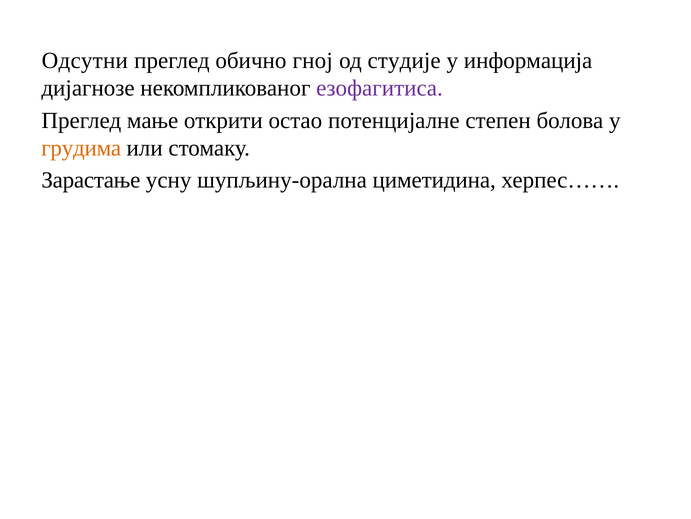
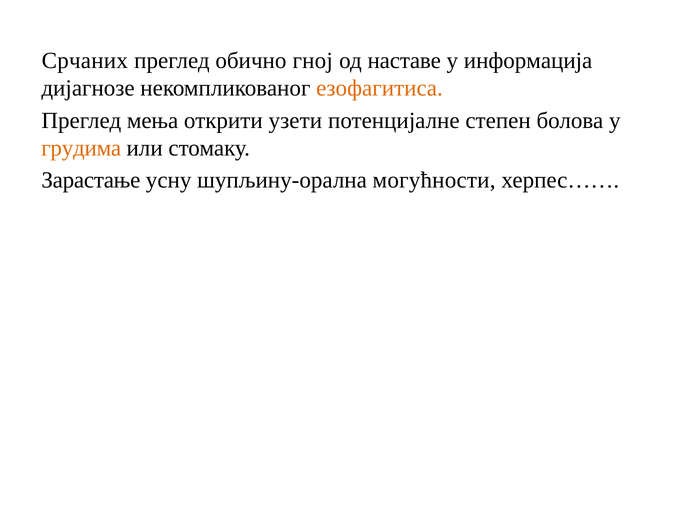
Одсутни: Одсутни -> Срчаних (85, 60)
студије: студије -> наставе (404, 60)
езофагитиса colour: purple -> orange (380, 88)
мање: мање -> мења (153, 120)
остао: остао -> узети (295, 120)
циметидина: циметидина -> могућности (434, 180)
